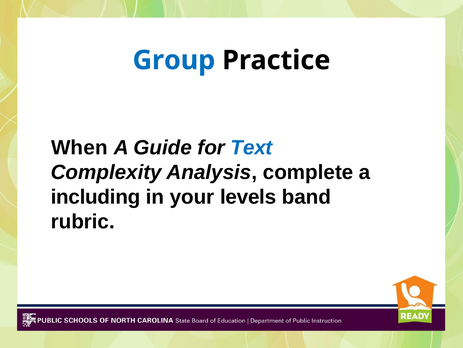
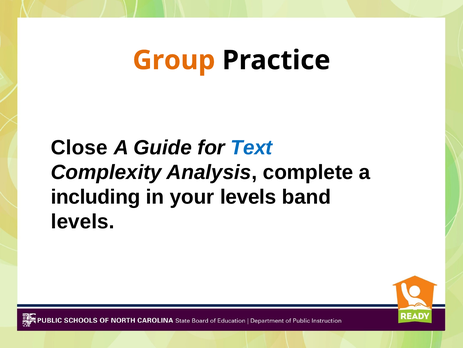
Group colour: blue -> orange (174, 60)
When: When -> Close (79, 147)
rubric: rubric -> levels (83, 221)
